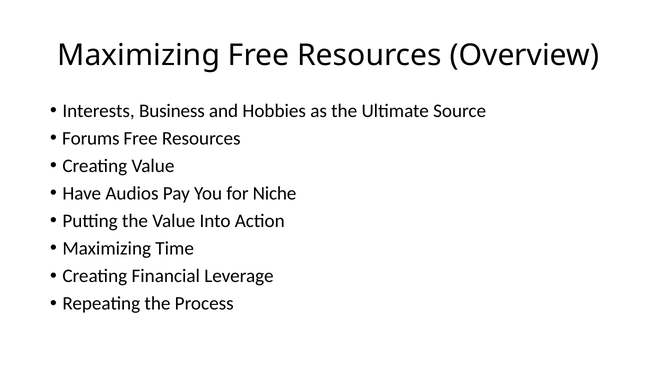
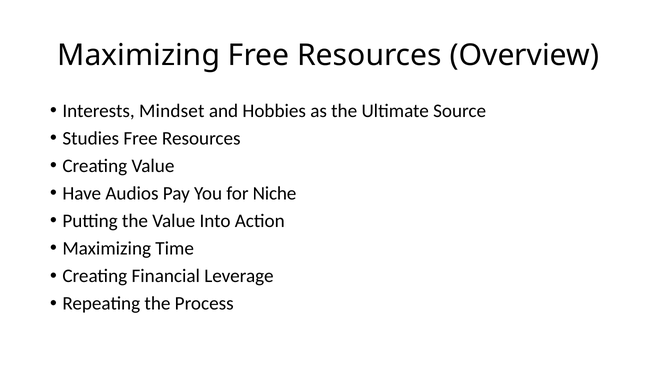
Business: Business -> Mindset (172, 111)
Forums: Forums -> Studies (91, 139)
